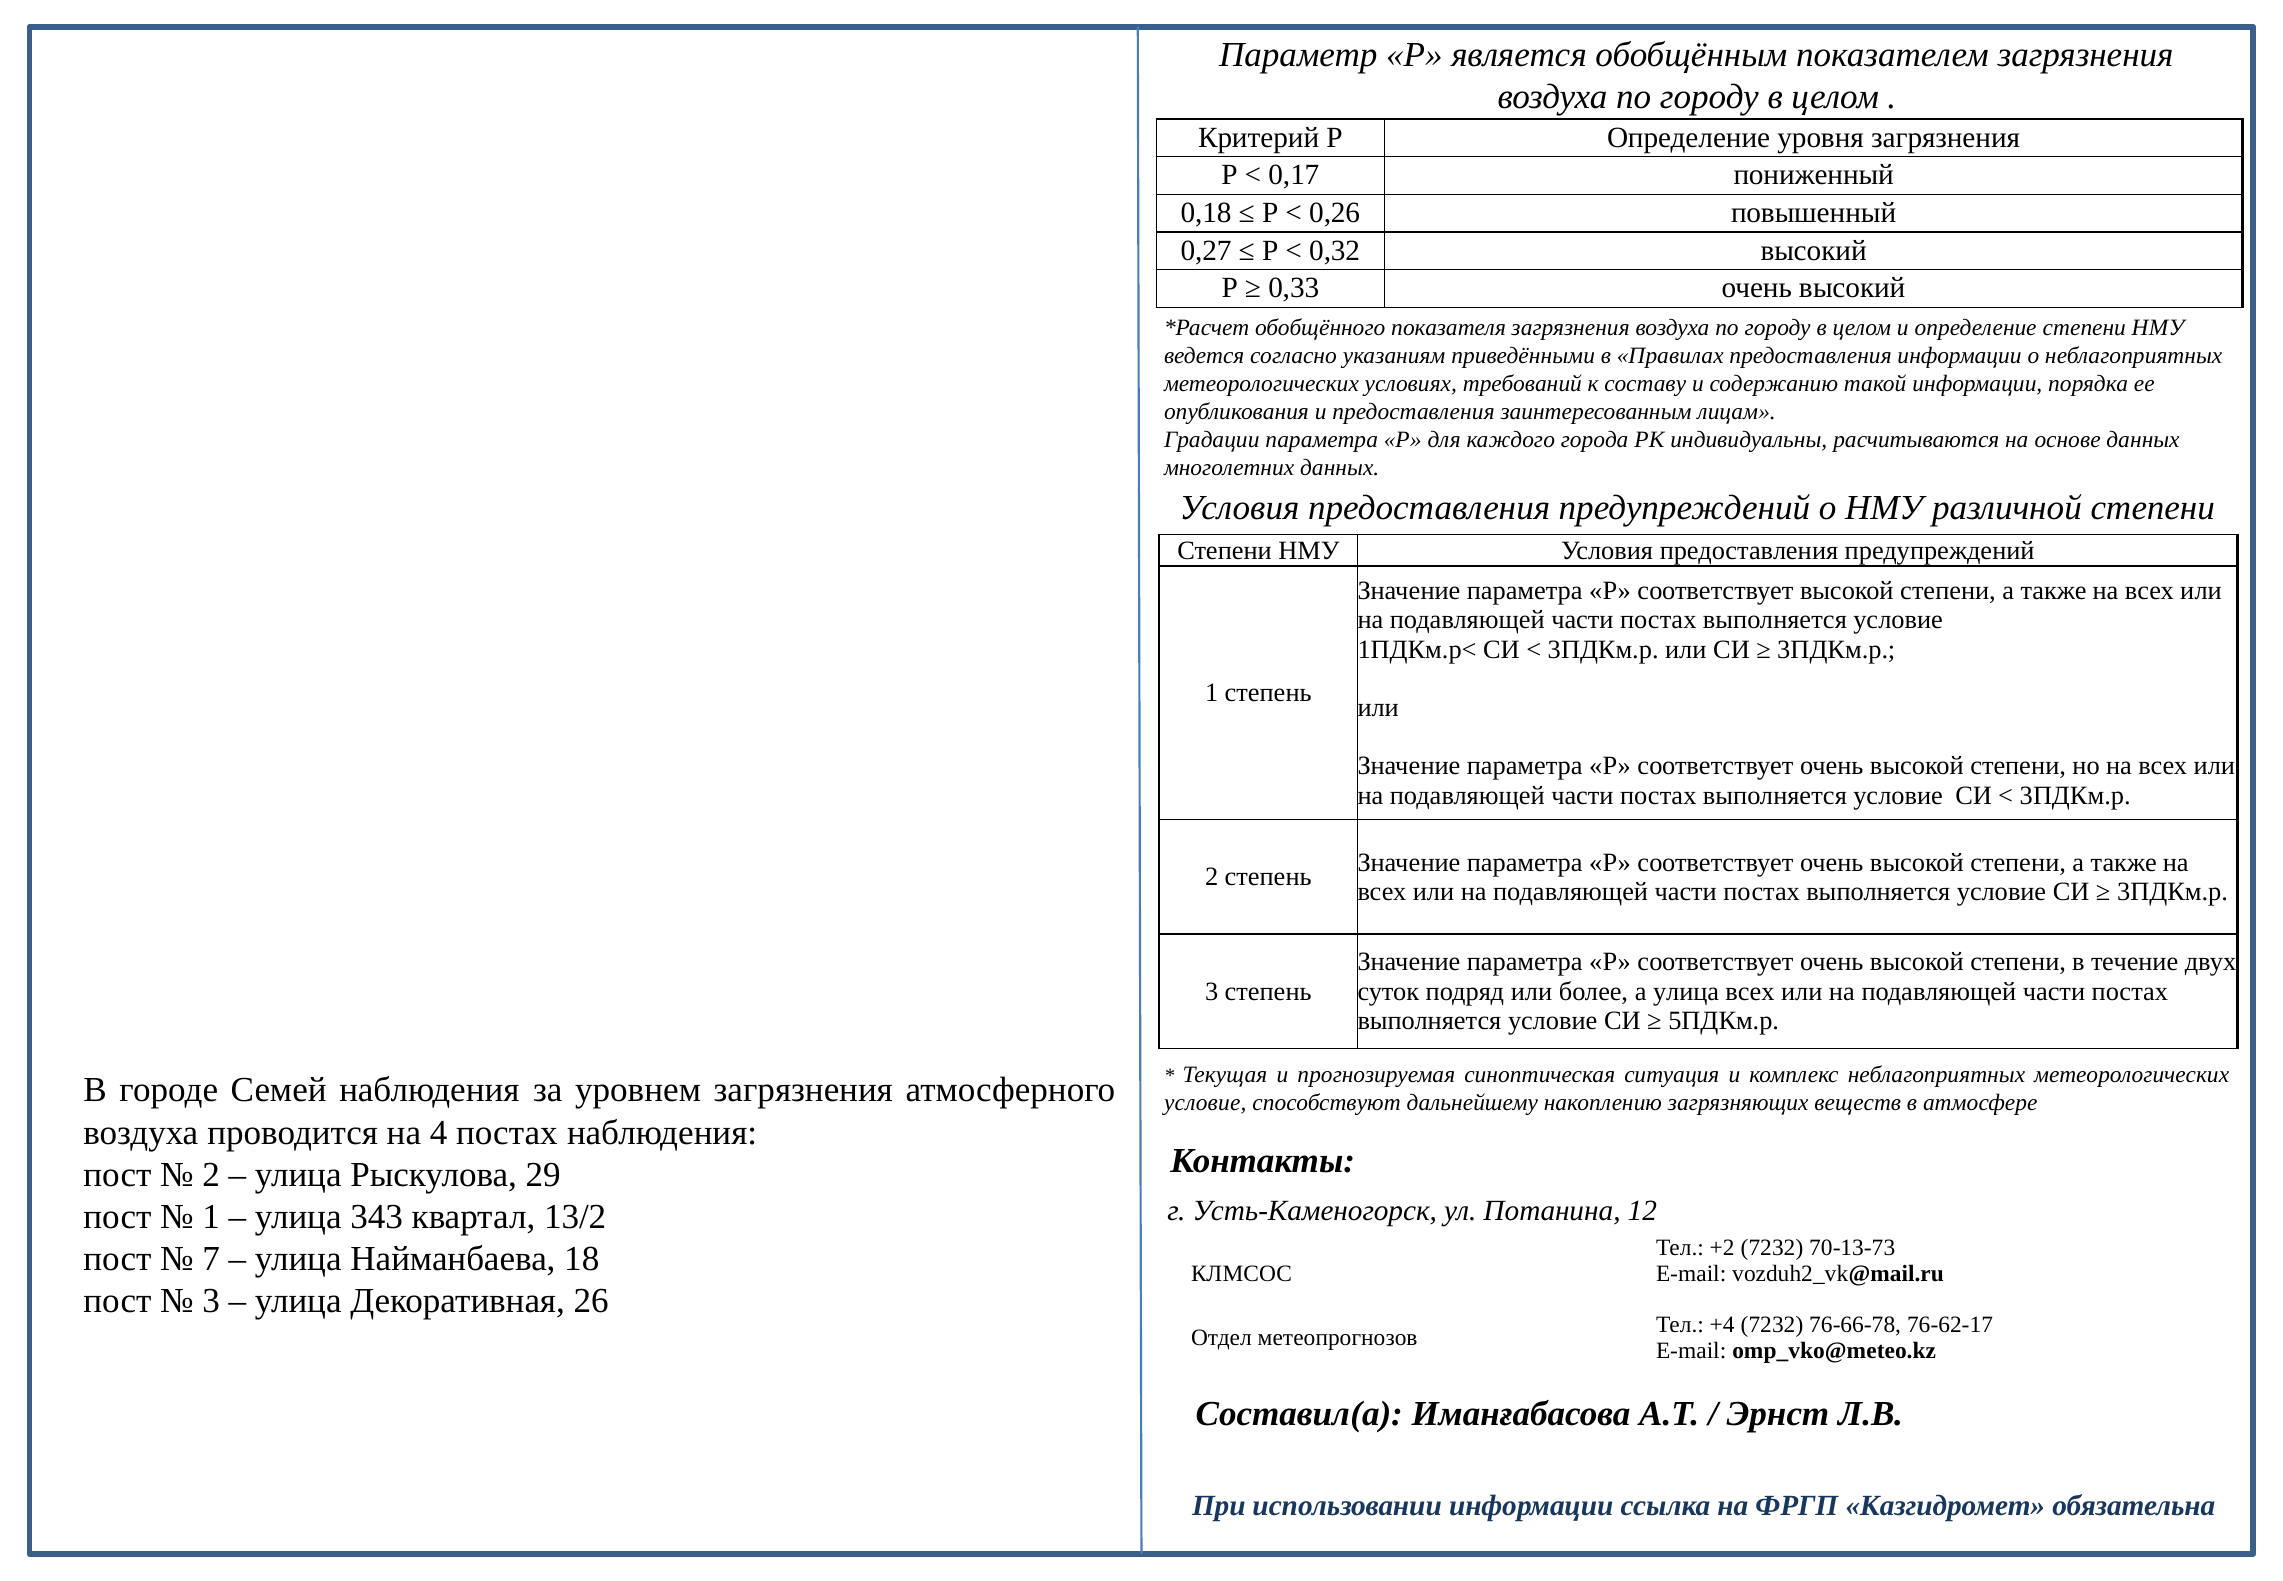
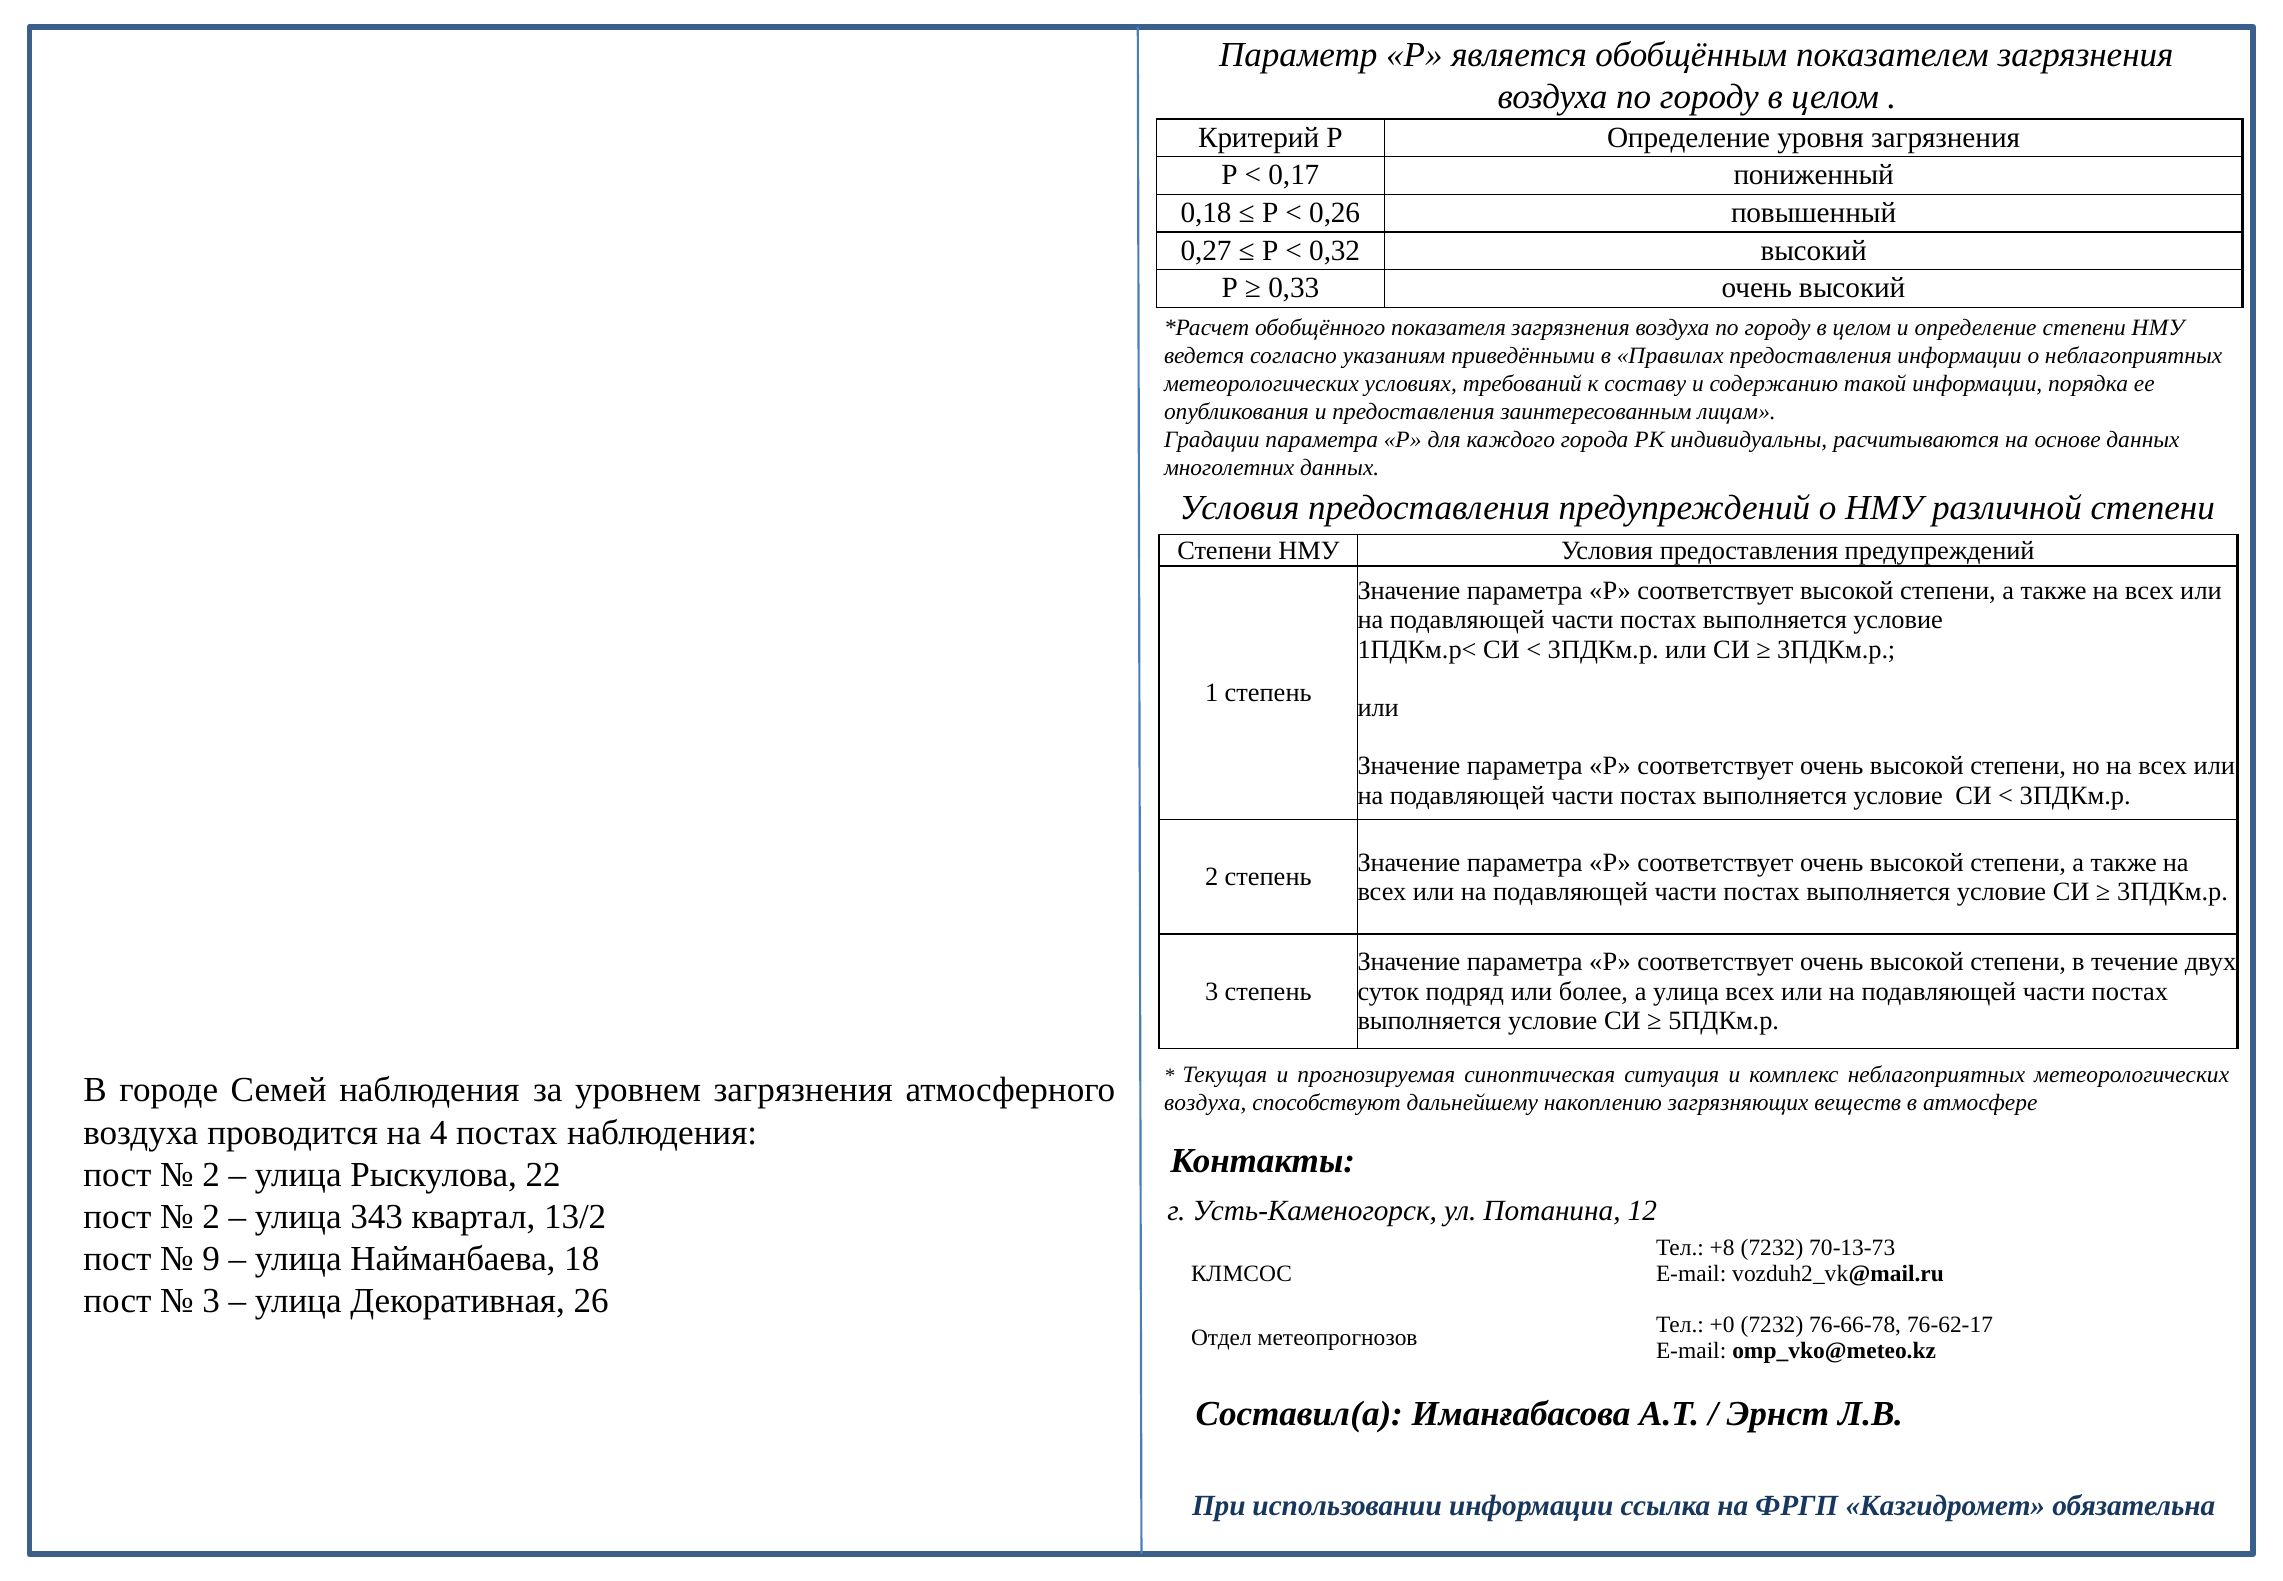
условие: условие -> воздуха (1205, 1102)
29: 29 -> 22 (543, 1174)
1: 1 -> 2 (211, 1216)
+2: +2 -> +8 (1722, 1247)
7: 7 -> 9 (211, 1259)
+4: +4 -> +0 (1722, 1324)
